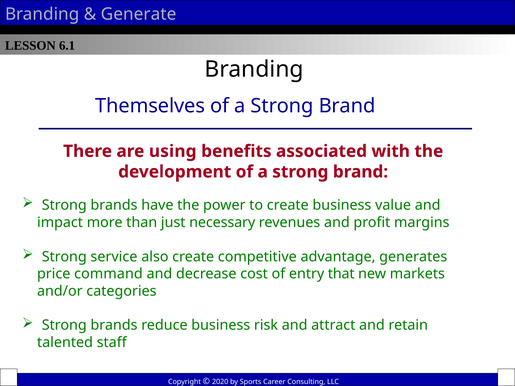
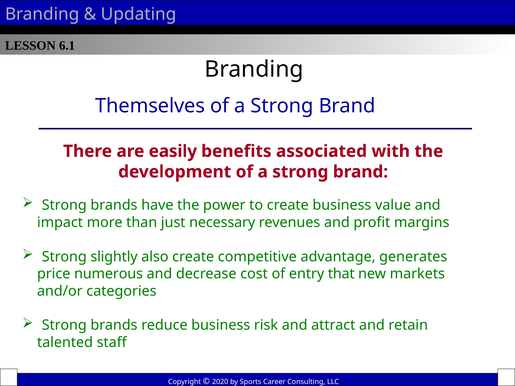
Generate: Generate -> Updating (139, 14)
using: using -> easily (173, 151)
service: service -> slightly (114, 257)
command: command -> numerous (109, 274)
